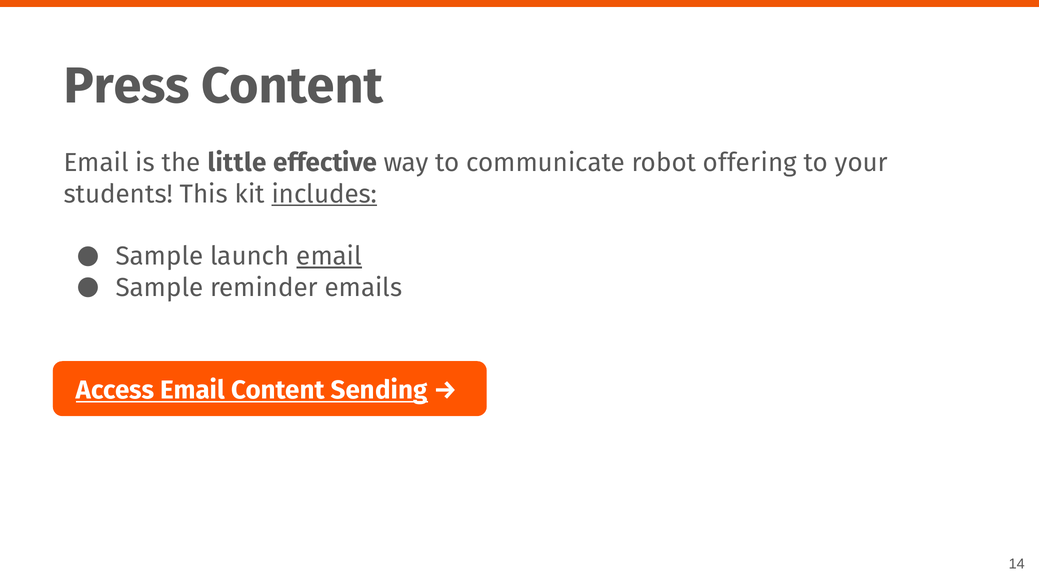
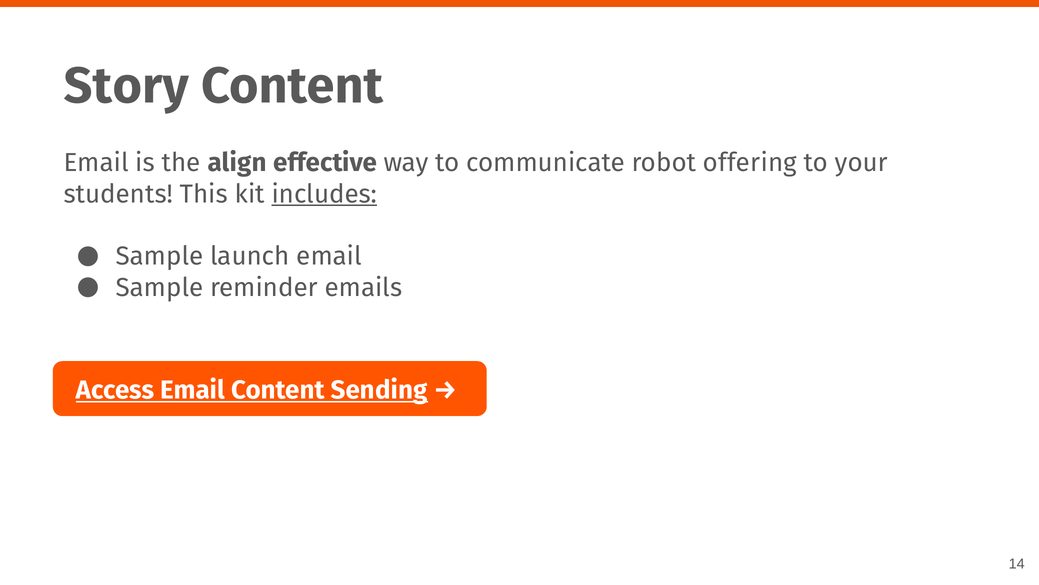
Press: Press -> Story (126, 86)
little: little -> align (237, 163)
email underline: present -> none (329, 256)
